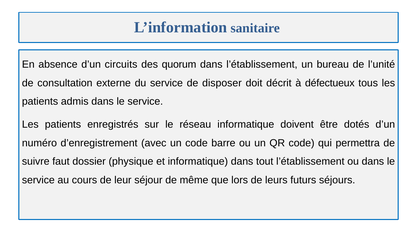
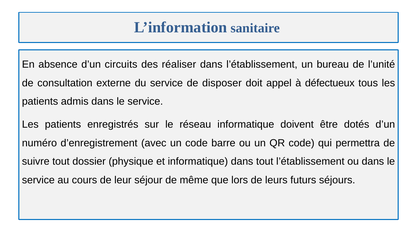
quorum: quorum -> réaliser (179, 65)
décrit: décrit -> appel (279, 83)
suivre faut: faut -> tout (61, 162)
